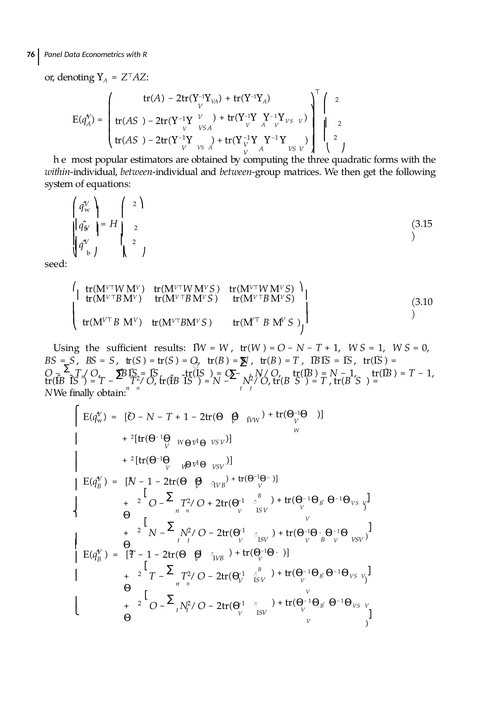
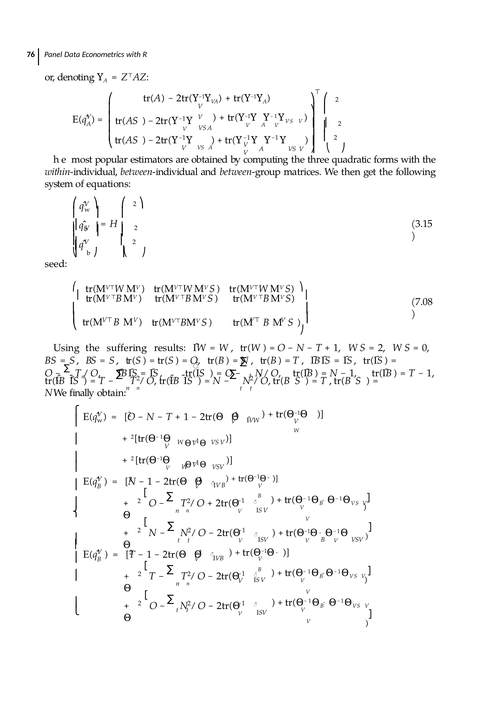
3.10: 3.10 -> 7.08 (422, 302)
suﬃcient: suﬃcient -> suffering (127, 348)
1: 1 -> 2 (382, 348)
